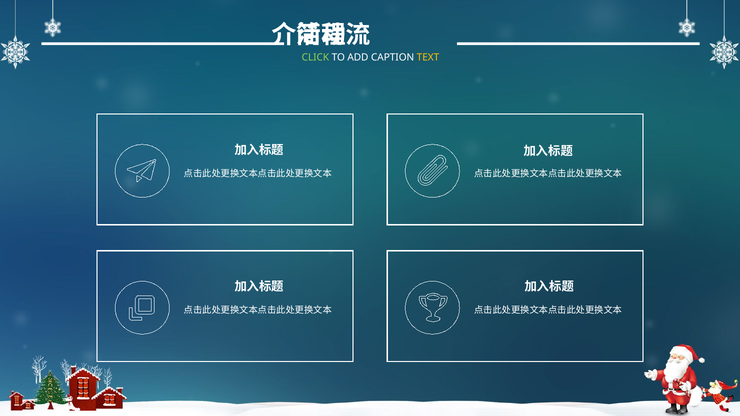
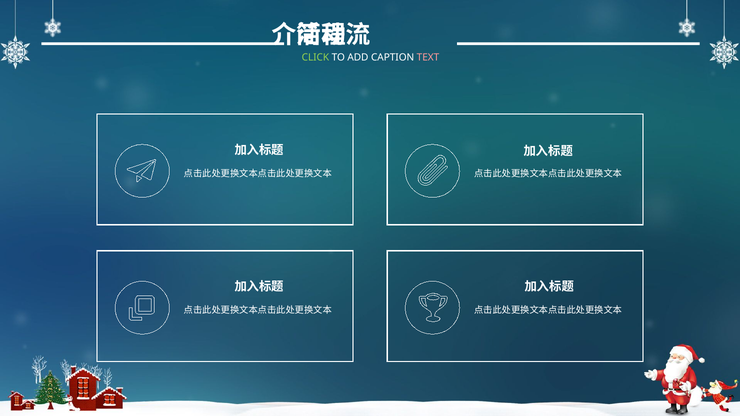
TEXT colour: yellow -> pink (428, 58)
